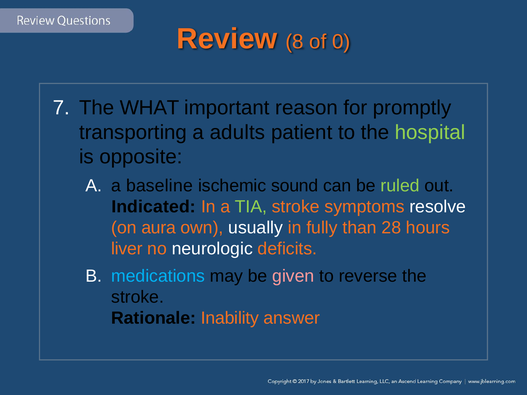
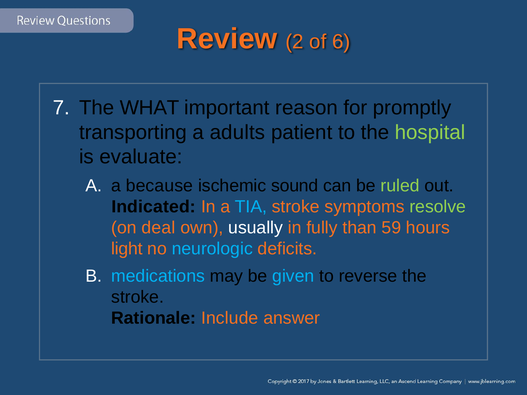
8: 8 -> 2 (295, 42)
0: 0 -> 6 (341, 42)
opposite: opposite -> evaluate (141, 157)
baseline: baseline -> because (159, 186)
TIA colour: light green -> light blue (251, 207)
resolve colour: white -> light green (438, 207)
aura: aura -> deal (158, 228)
28: 28 -> 59 (391, 228)
liver: liver -> light (127, 249)
neurologic colour: white -> light blue (212, 249)
given colour: pink -> light blue (293, 276)
Inability: Inability -> Include (230, 318)
